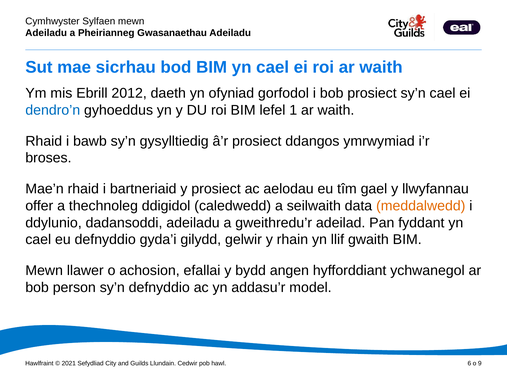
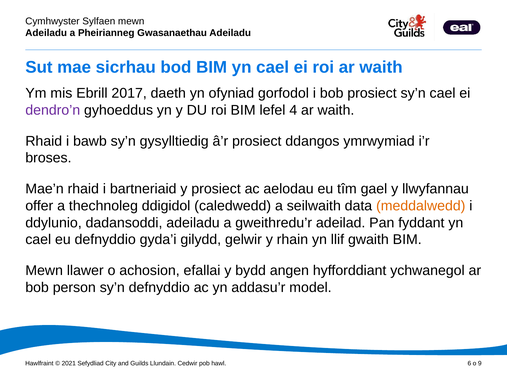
2012: 2012 -> 2017 (129, 93)
dendro’n colour: blue -> purple (53, 110)
1: 1 -> 4 (293, 110)
